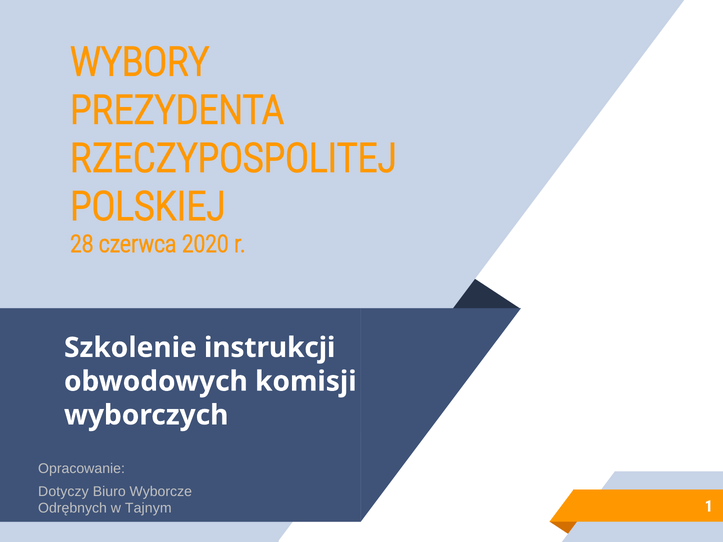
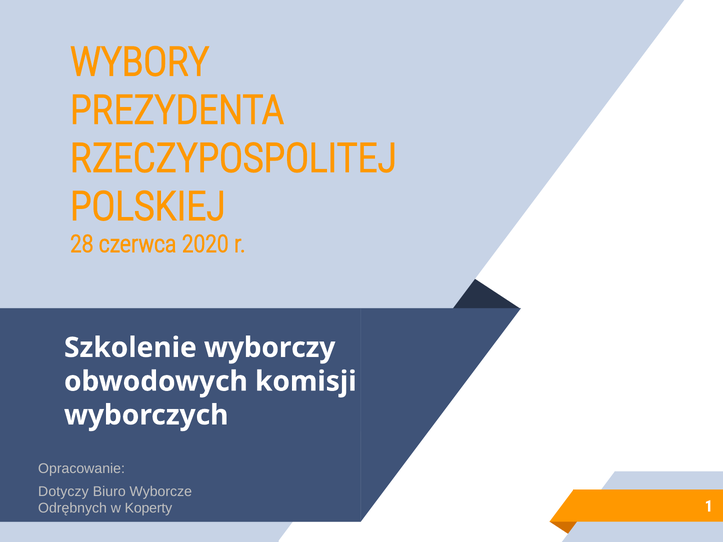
instrukcji: instrukcji -> wyborczy (270, 348)
Tajnym: Tajnym -> Koperty (148, 508)
